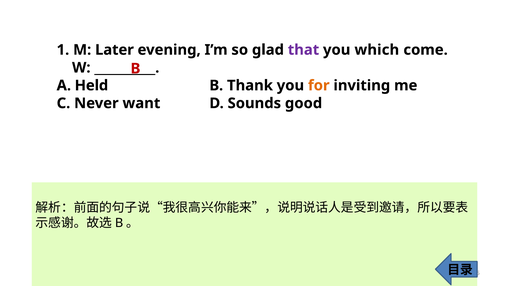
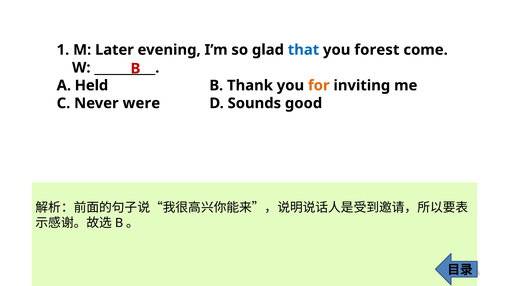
that colour: purple -> blue (303, 50)
which: which -> forest (377, 50)
want: want -> were (141, 103)
